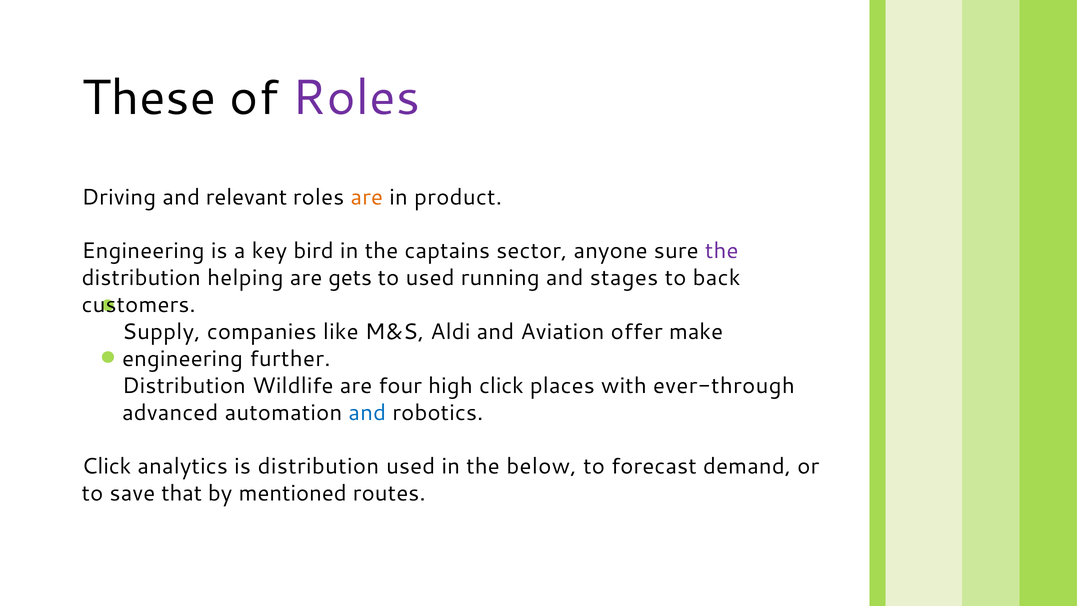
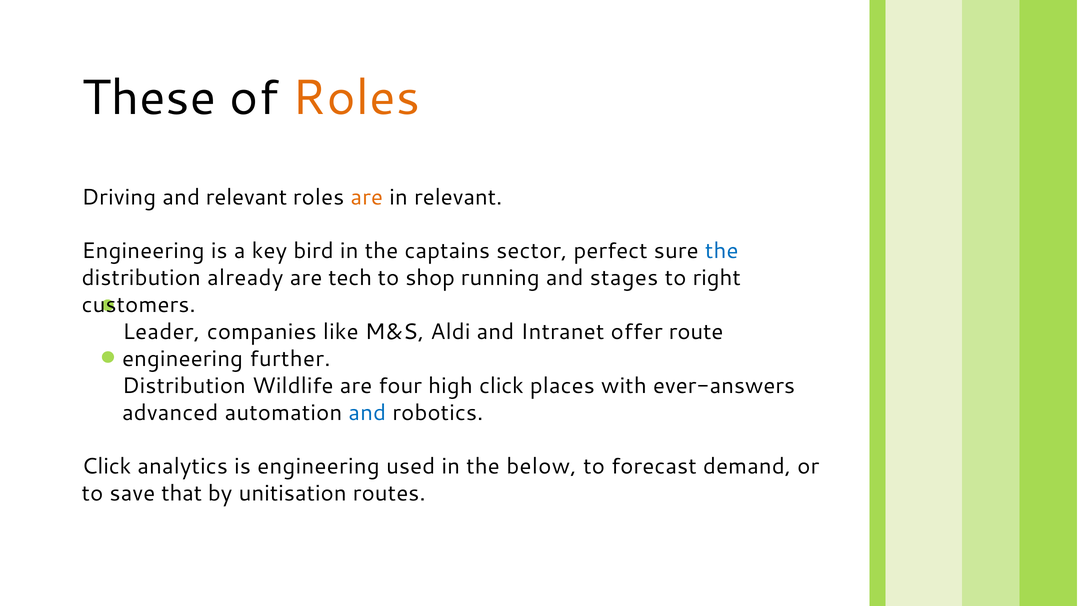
Roles colour: purple -> orange (356, 98)
in product: product -> relevant (458, 197)
anyone: anyone -> perfect (611, 251)
the colour: purple -> blue (722, 251)
helping: helping -> already (245, 278)
gets: gets -> tech (350, 278)
to used: used -> shop (430, 278)
back: back -> right (717, 278)
Supply: Supply -> Leader (161, 332)
Aviation: Aviation -> Intranet (562, 332)
make: make -> route (696, 332)
ever-through: ever-through -> ever-answers (724, 386)
is distribution: distribution -> engineering (318, 467)
mentioned: mentioned -> unitisation (293, 494)
